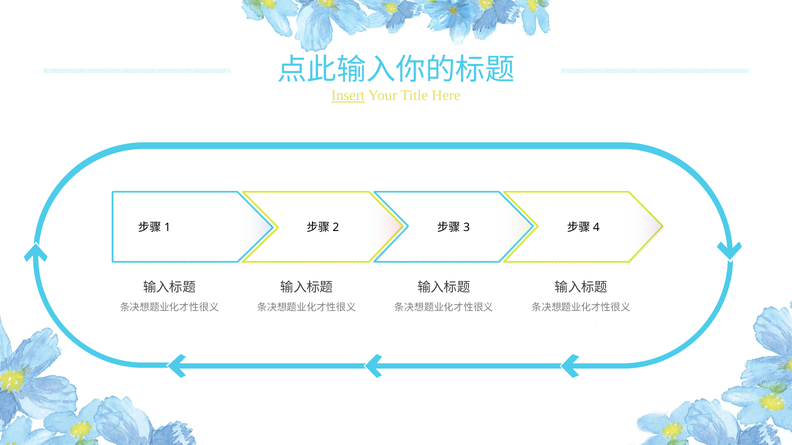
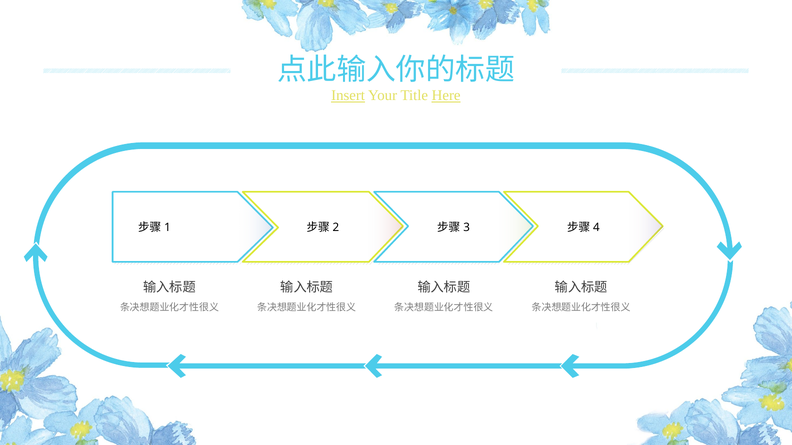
Here underline: none -> present (446, 96)
